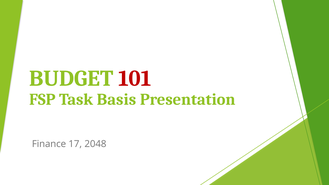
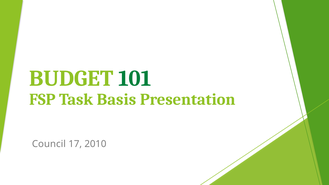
101 colour: red -> green (135, 78)
Finance: Finance -> Council (49, 144)
2048: 2048 -> 2010 (95, 144)
